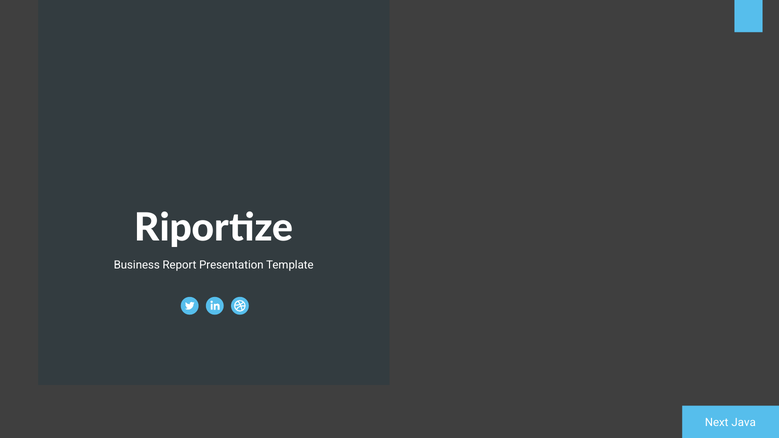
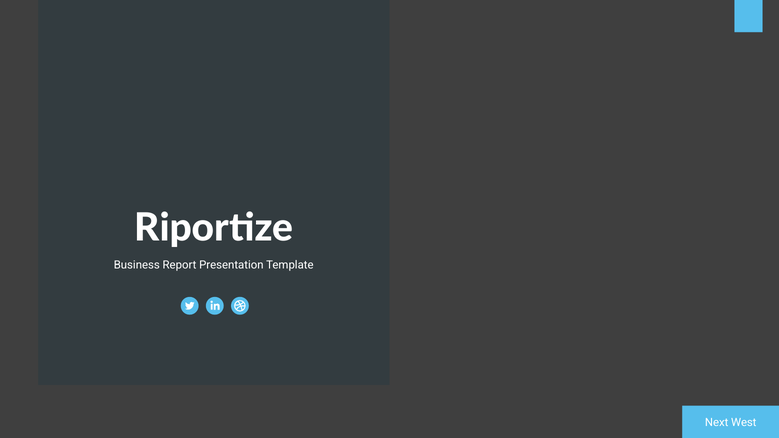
Java: Java -> West (744, 423)
